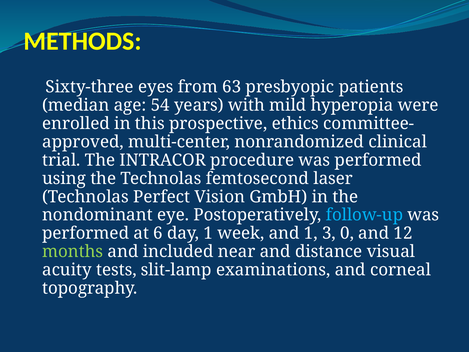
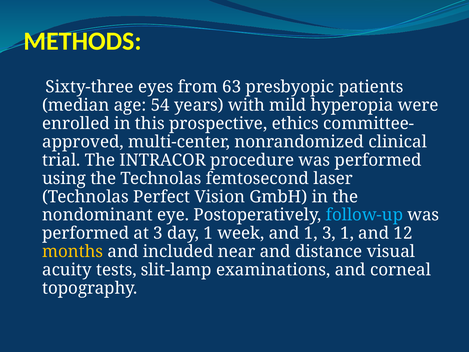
at 6: 6 -> 3 (158, 233)
3 0: 0 -> 1 (347, 233)
months colour: light green -> yellow (73, 251)
